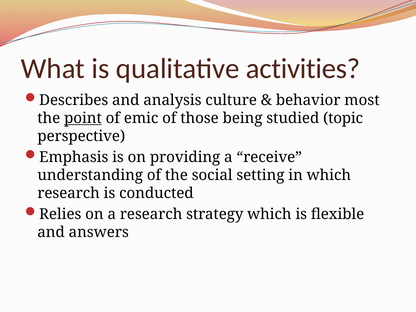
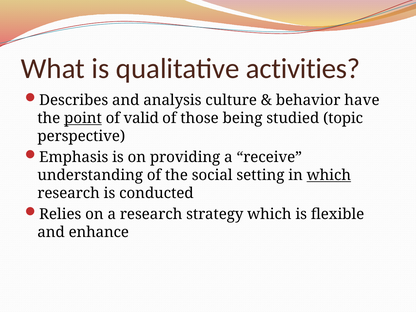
most: most -> have (362, 100)
emic: emic -> valid (141, 118)
which underline: none -> present (329, 175)
answers: answers -> enhance (99, 232)
